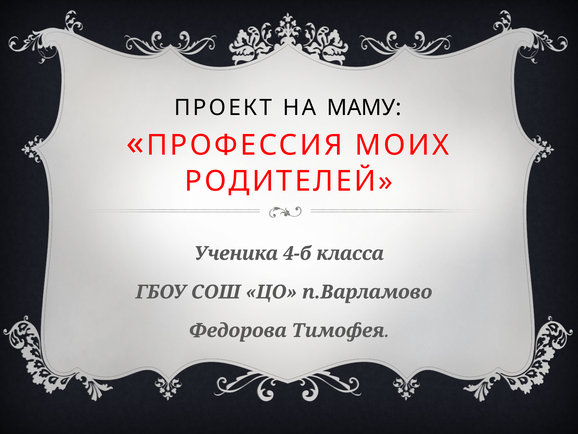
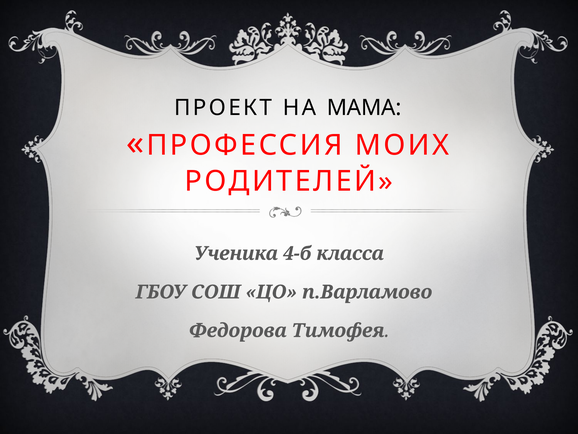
МАМУ: МАМУ -> МАМА (364, 108)
